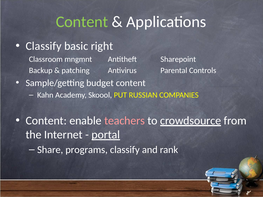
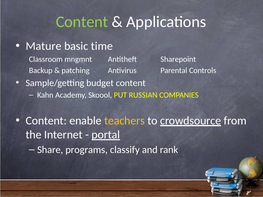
Classify: Classify -> Mature (44, 46)
right: right -> time (102, 46)
teachers colour: pink -> yellow (125, 121)
